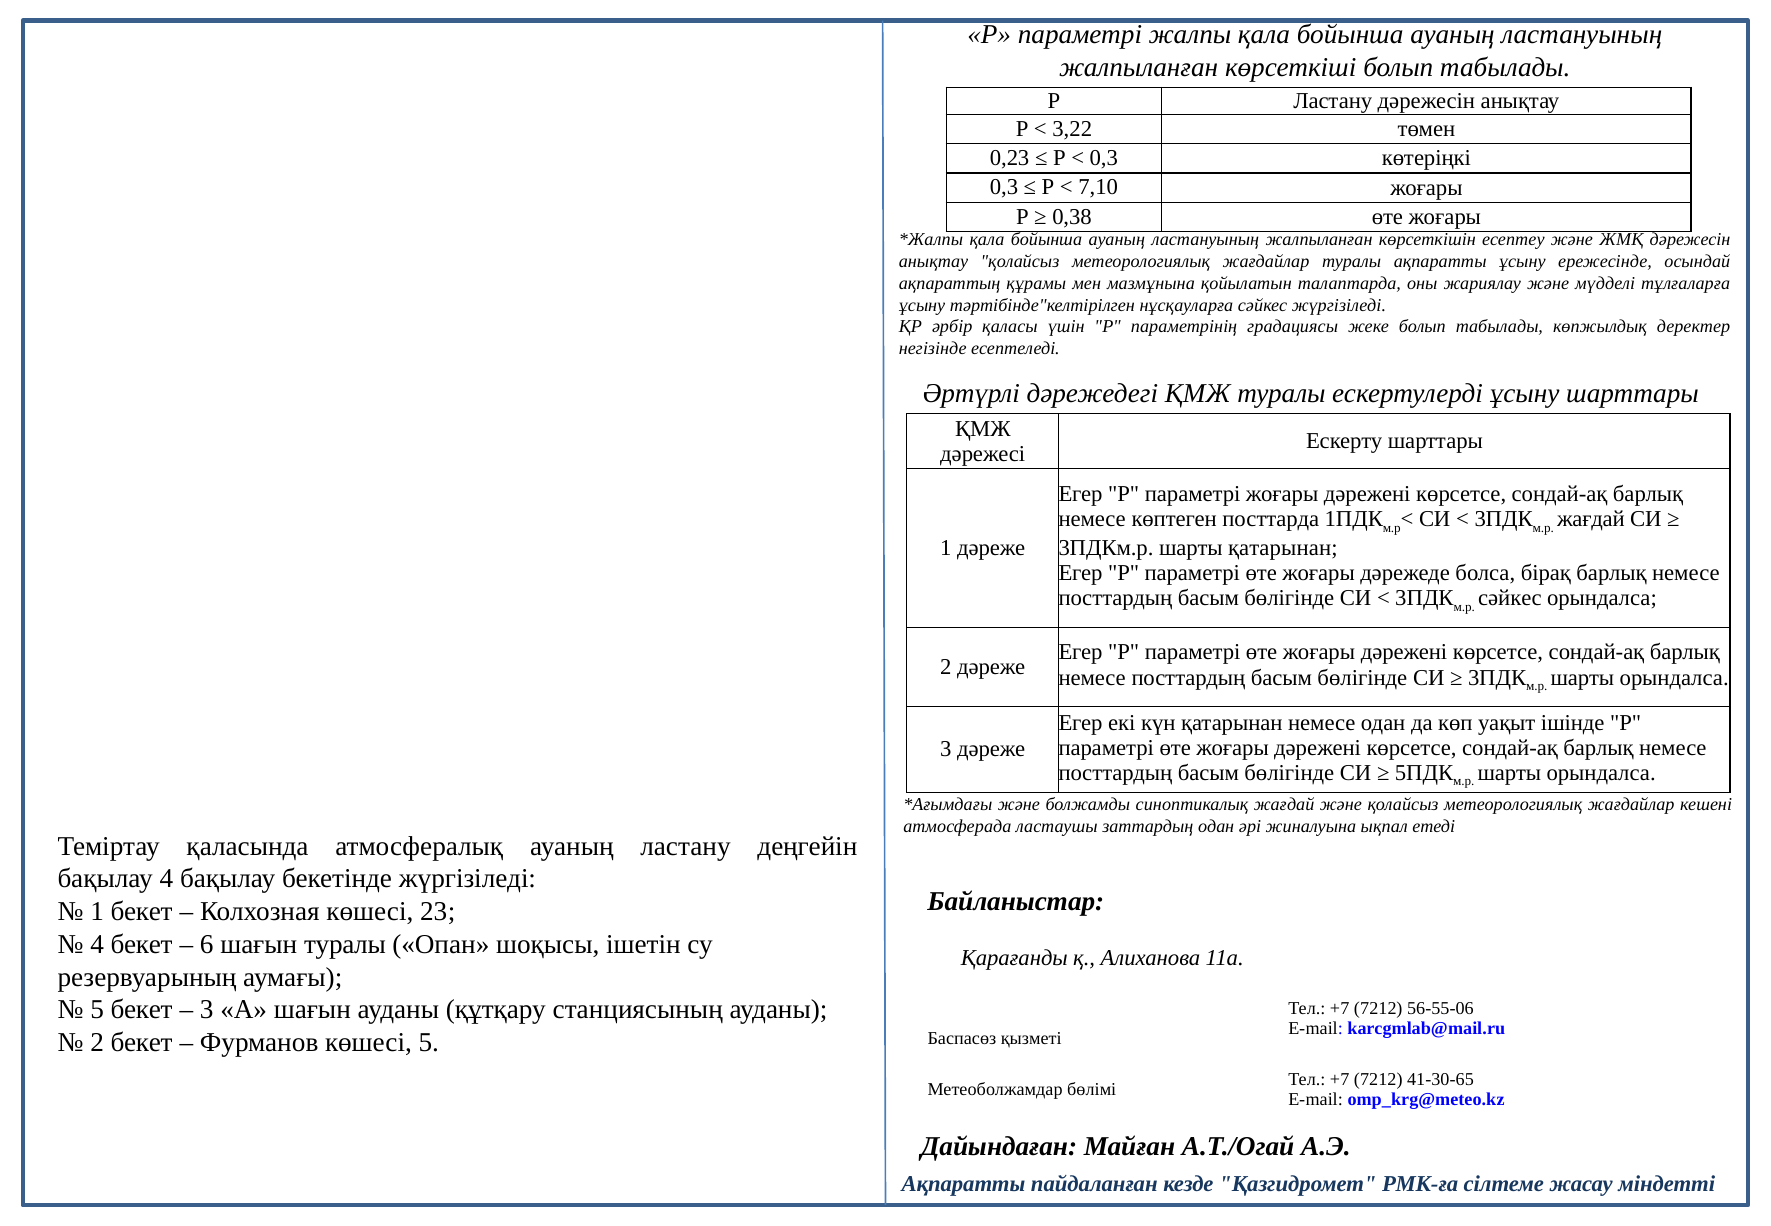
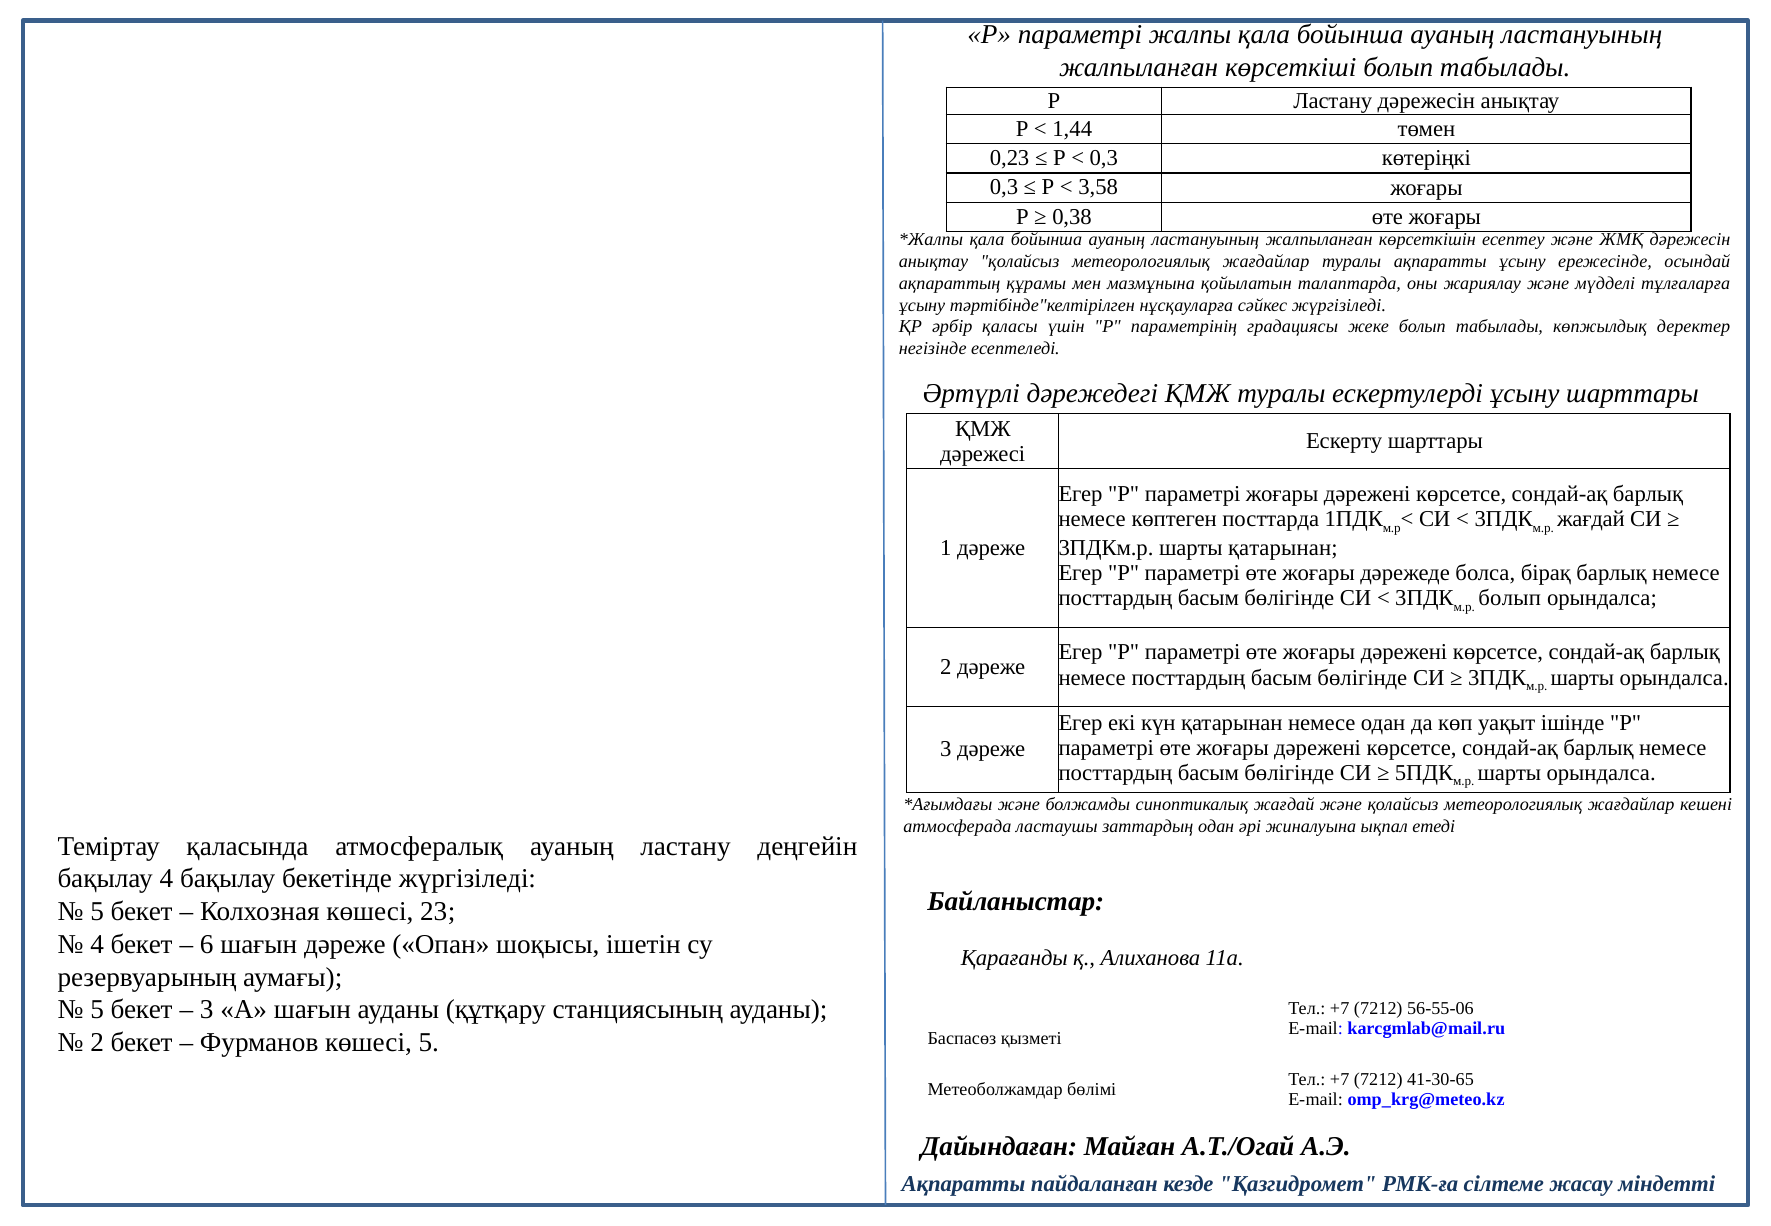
3,22: 3,22 -> 1,44 (1072, 129)
7,10: 7,10 -> 3,58 (1098, 187)
сәйкес: сәйкес -> болып (1510, 598)
1: 1 -> 5 (97, 912)
шағын туралы: туралы -> дәреже (345, 944)
